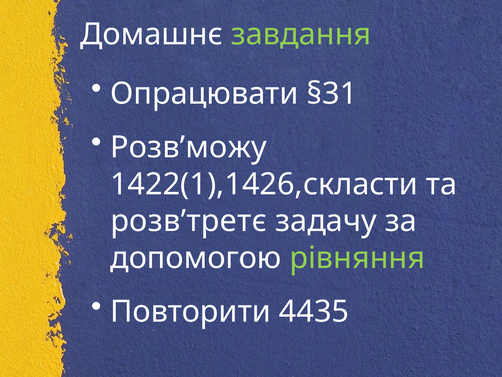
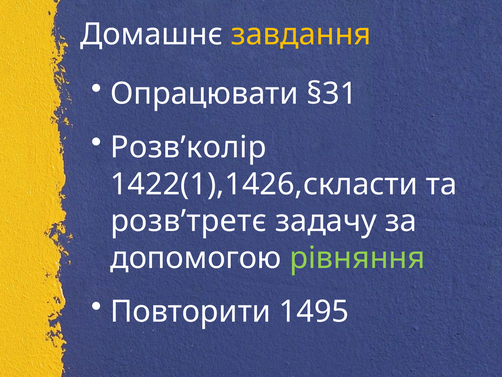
завдання colour: light green -> yellow (301, 34)
Розв’можу: Розв’можу -> Розв’колір (188, 147)
4435: 4435 -> 1495 (314, 311)
